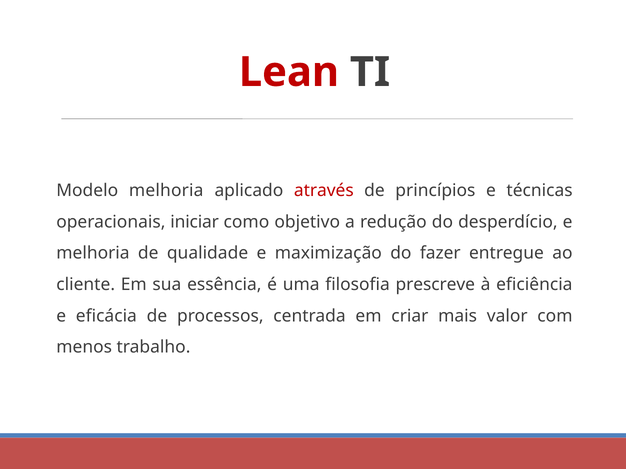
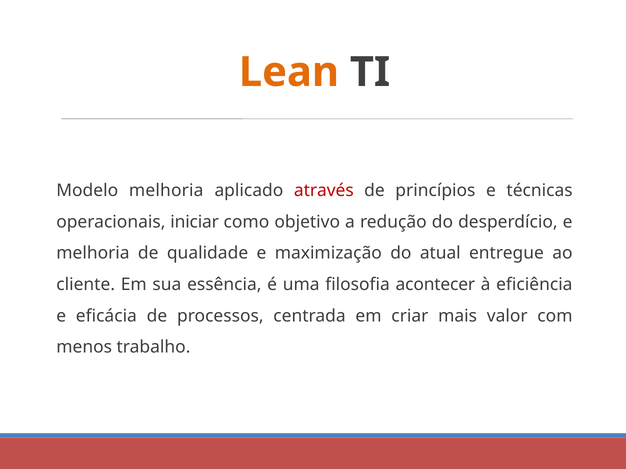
Lean colour: red -> orange (289, 72)
fazer: fazer -> atual (440, 254)
prescreve: prescreve -> acontecer (435, 285)
